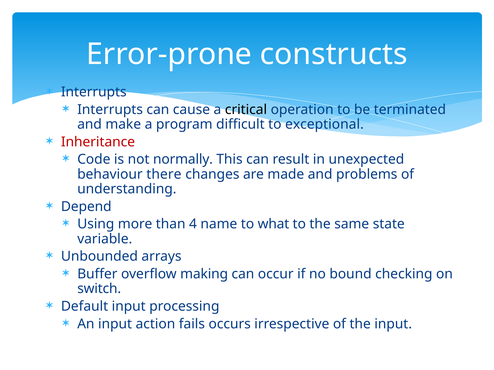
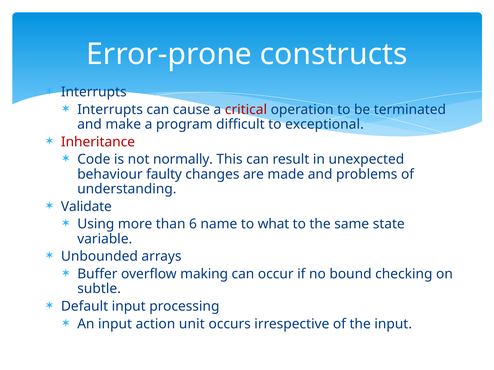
critical colour: black -> red (246, 110)
there: there -> faulty (164, 174)
Depend: Depend -> Validate (86, 207)
4: 4 -> 6 (193, 224)
switch: switch -> subtle (99, 289)
fails: fails -> unit (192, 324)
